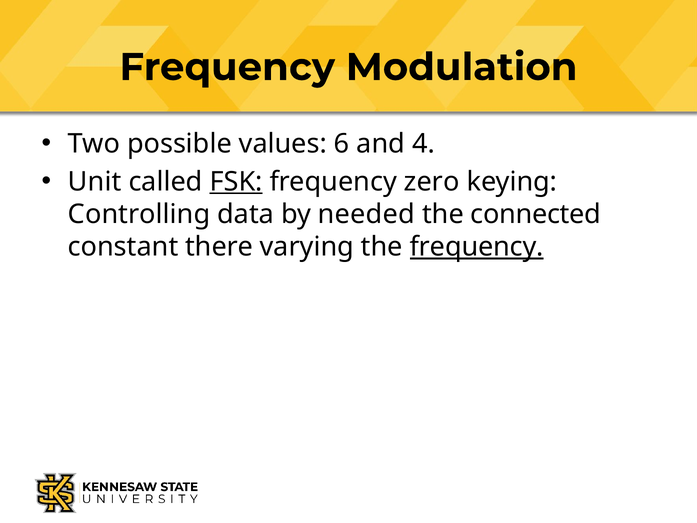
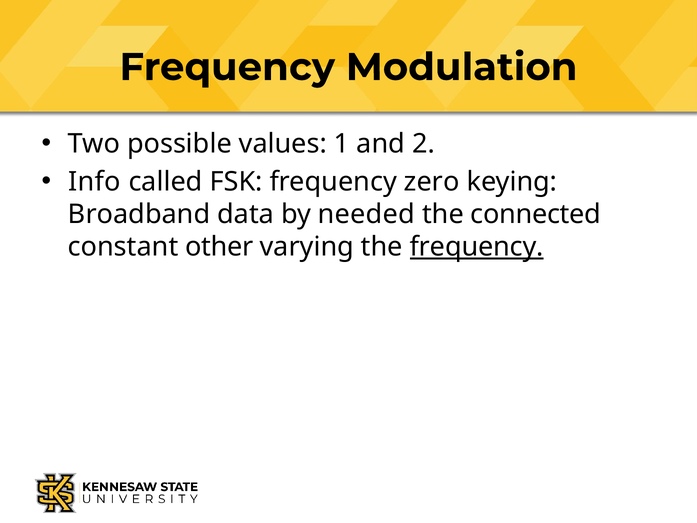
6: 6 -> 1 (342, 144)
4: 4 -> 2 (423, 144)
Unit: Unit -> Info (95, 182)
FSK underline: present -> none (236, 182)
Controlling: Controlling -> Broadband (139, 214)
there: there -> other (219, 247)
